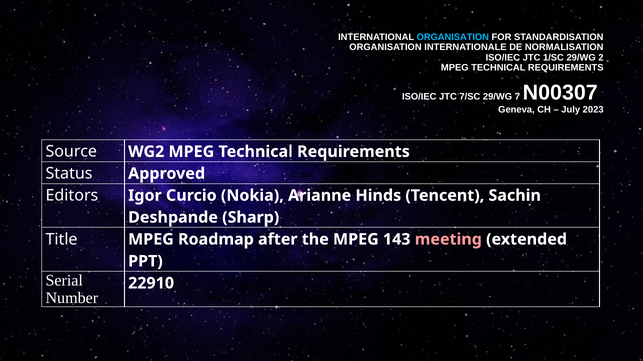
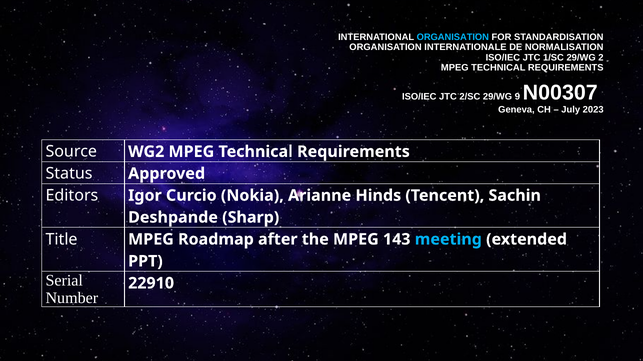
7/SC: 7/SC -> 2/SC (470, 97)
7: 7 -> 9 (517, 97)
meeting colour: pink -> light blue (448, 240)
